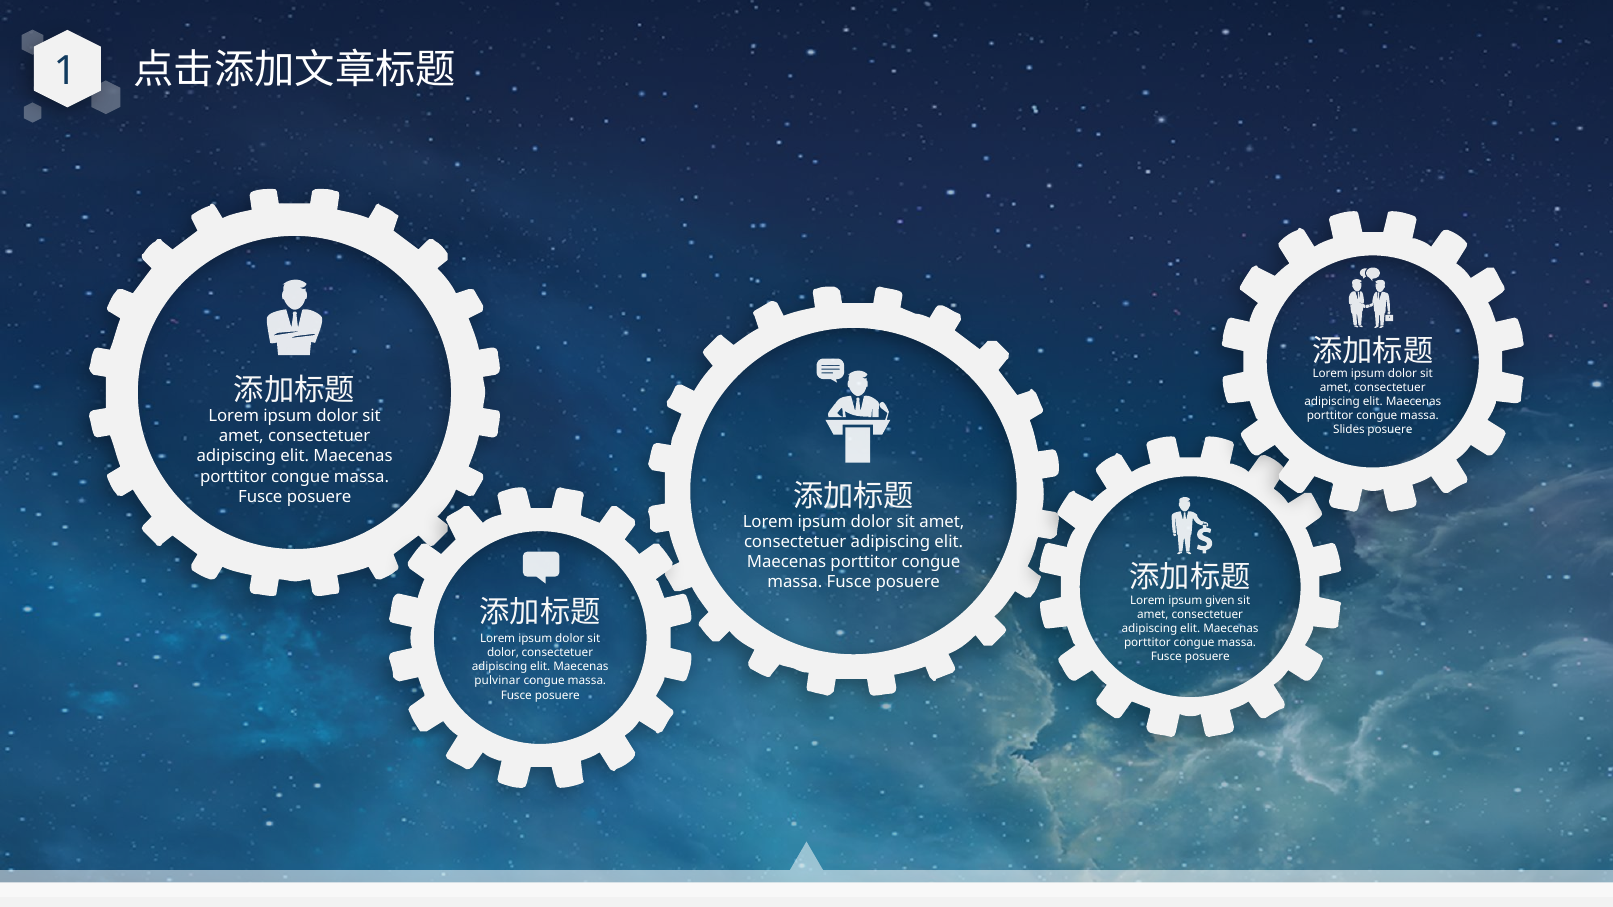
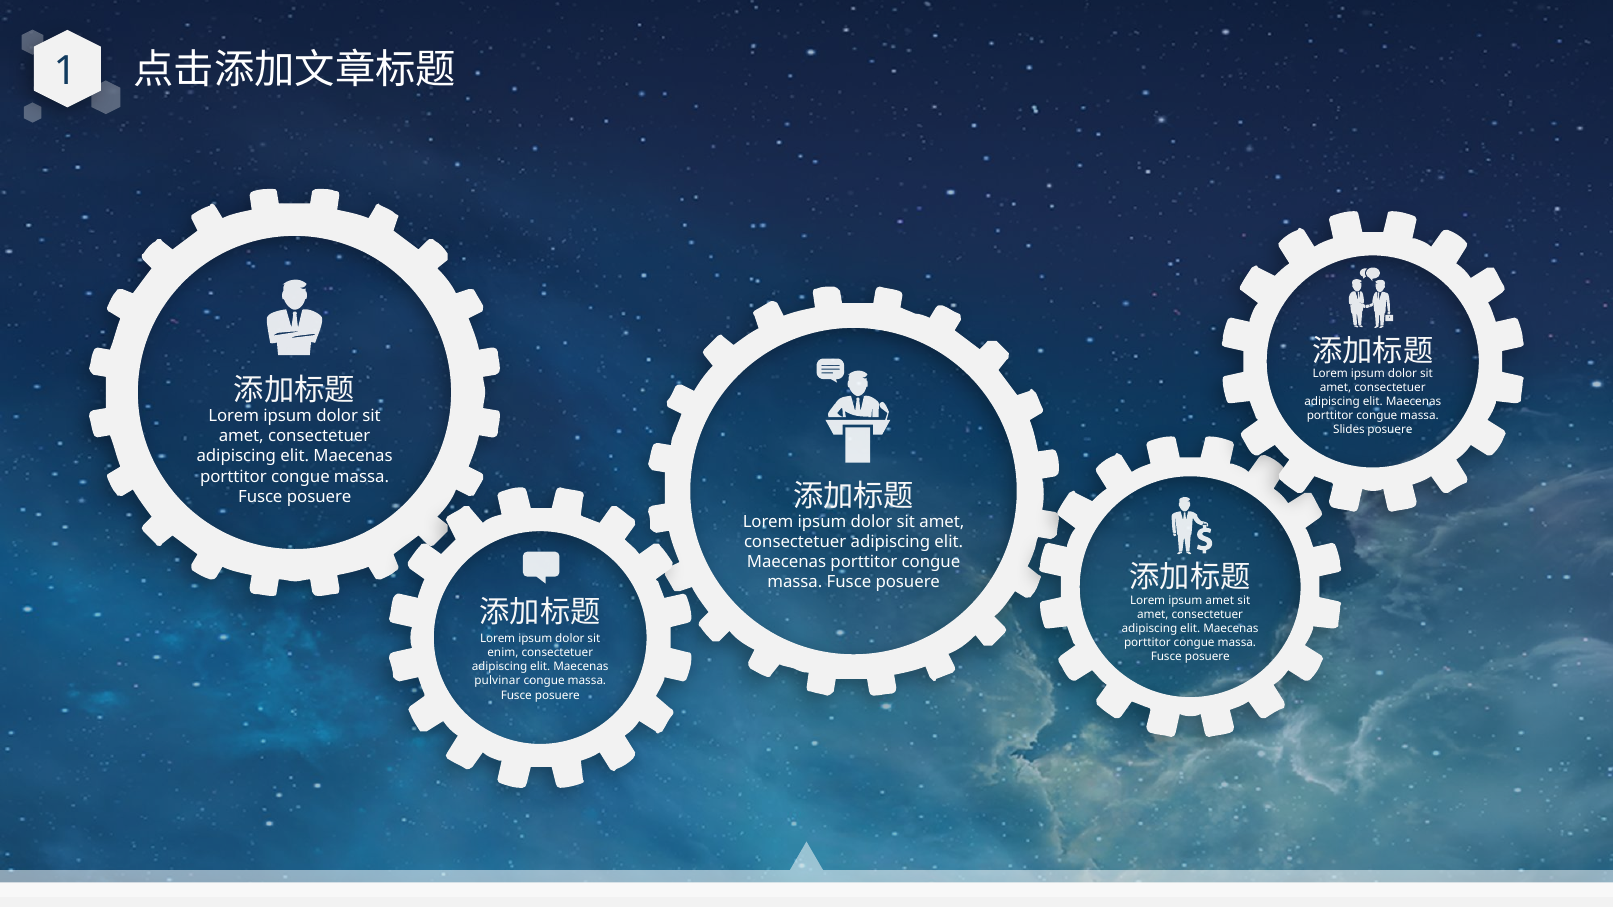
ipsum given: given -> amet (1220, 600)
dolor: dolor -> enim (503, 653)
